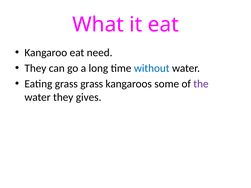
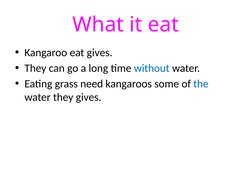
eat need: need -> gives (100, 53)
grass grass: grass -> need (92, 84)
the colour: purple -> blue (201, 84)
